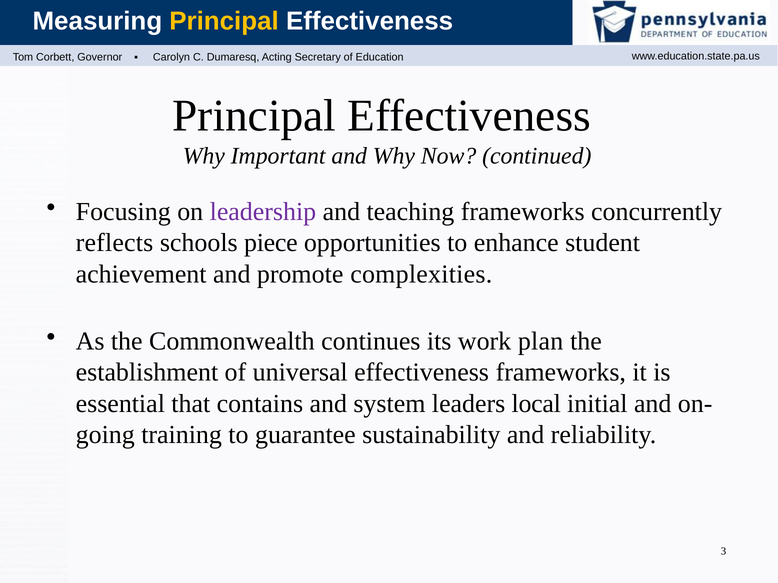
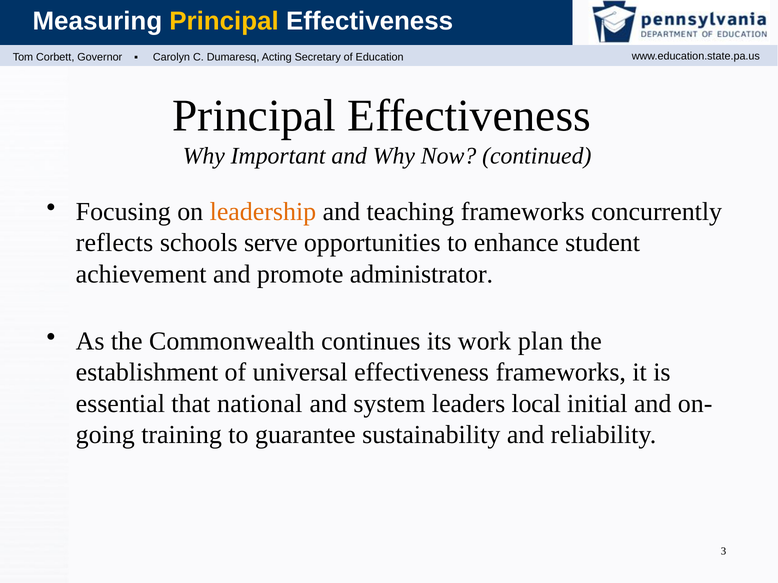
leadership colour: purple -> orange (263, 212)
piece: piece -> serve (271, 243)
complexities: complexities -> administrator (421, 274)
contains: contains -> national (260, 404)
